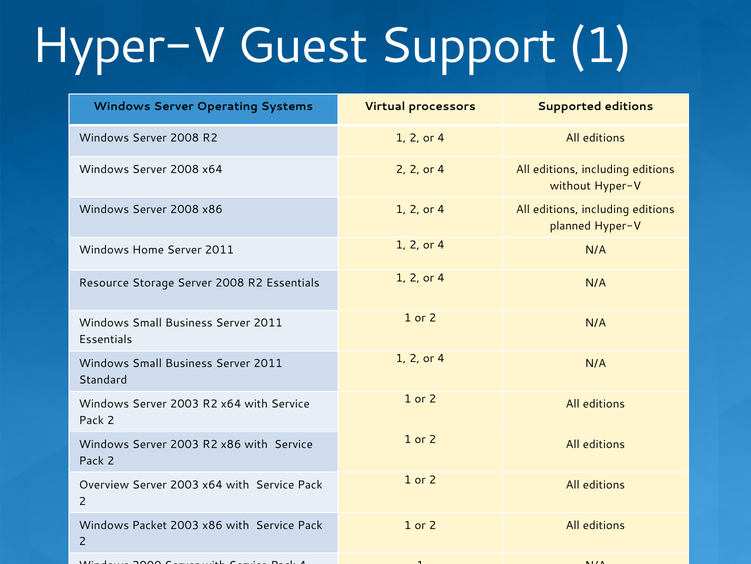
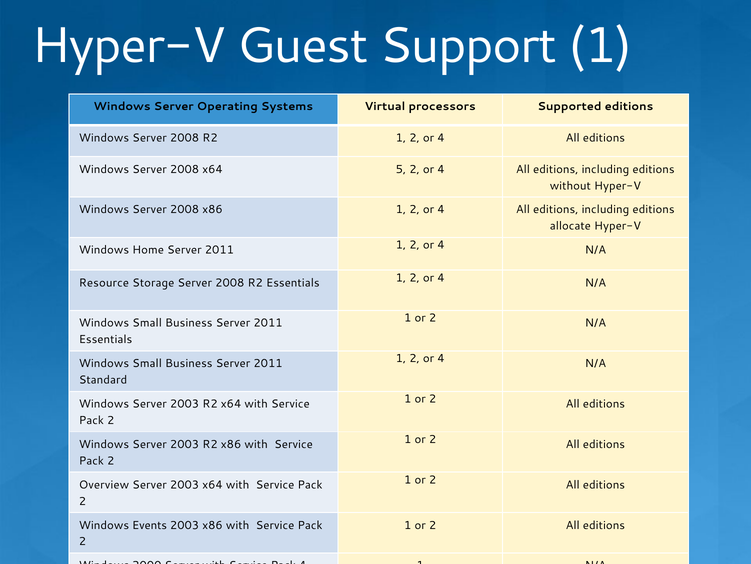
x64 2: 2 -> 5 (401, 169)
planned: planned -> allocate (570, 226)
Packet: Packet -> Events (150, 525)
